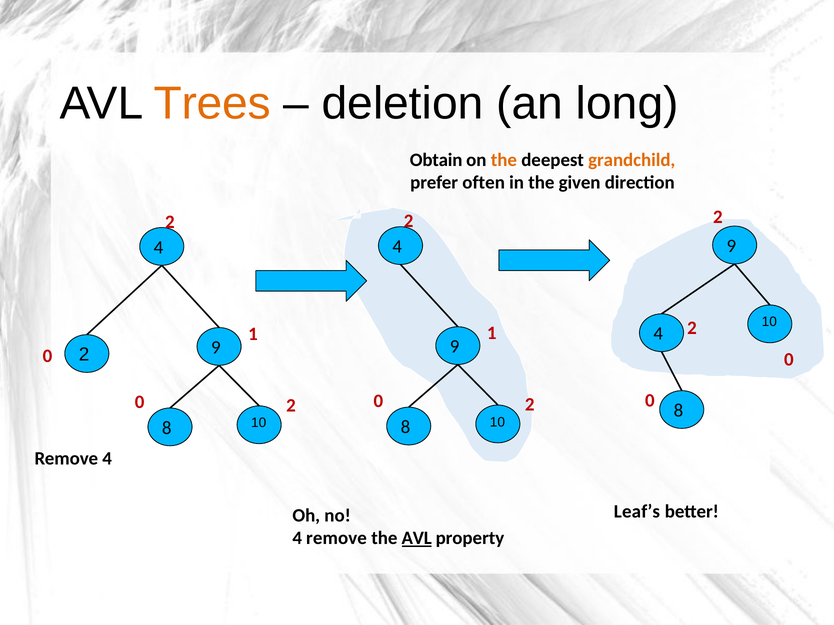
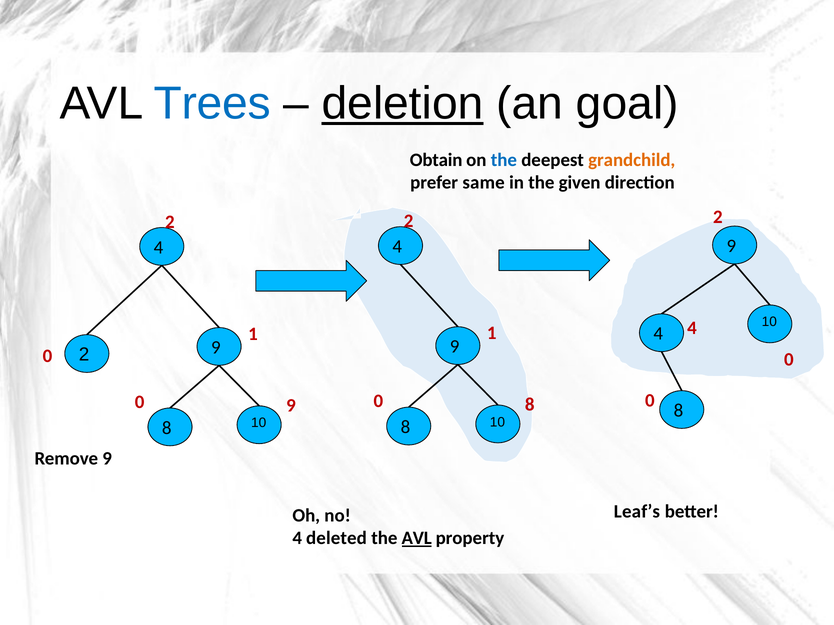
Trees colour: orange -> blue (212, 104)
deletion underline: none -> present (403, 104)
long: long -> goal (627, 104)
the colour: orange -> blue (504, 160)
often: often -> same (484, 183)
4 2: 2 -> 4 (692, 328)
2: 2 -> 8 (530, 405)
2: 2 -> 9 (291, 406)
Remove 4: 4 -> 9 (107, 459)
4 remove: remove -> deleted (336, 538)
